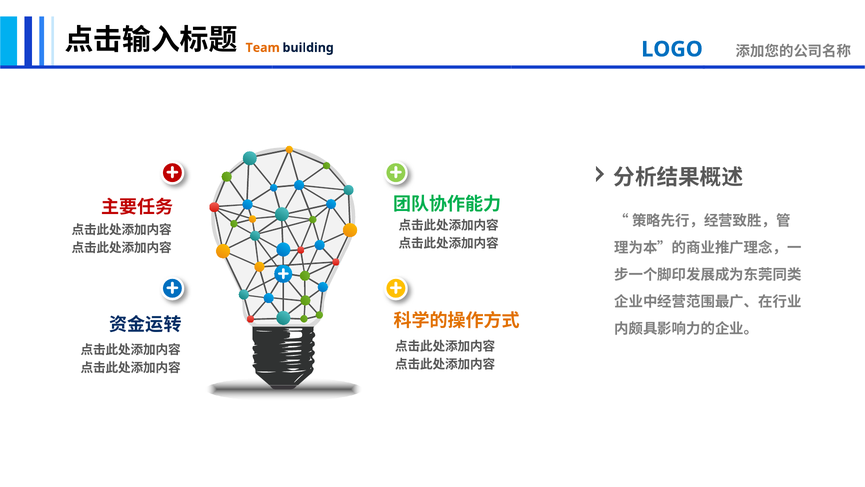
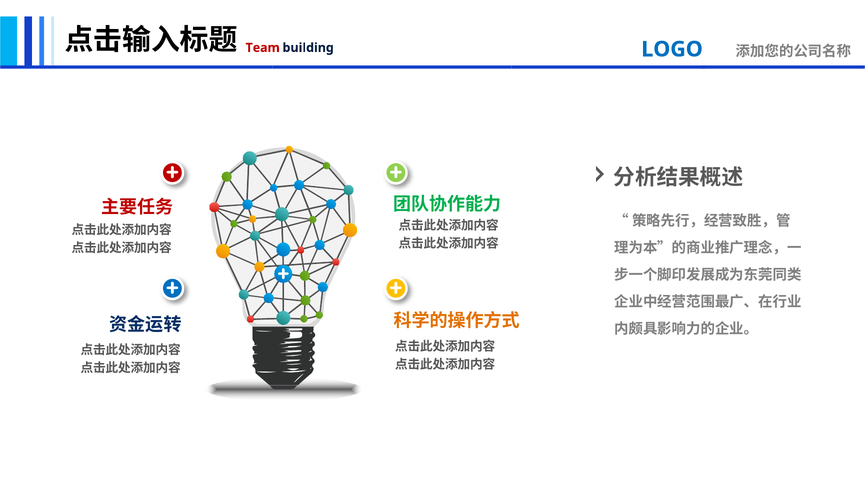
Team colour: orange -> red (263, 48)
